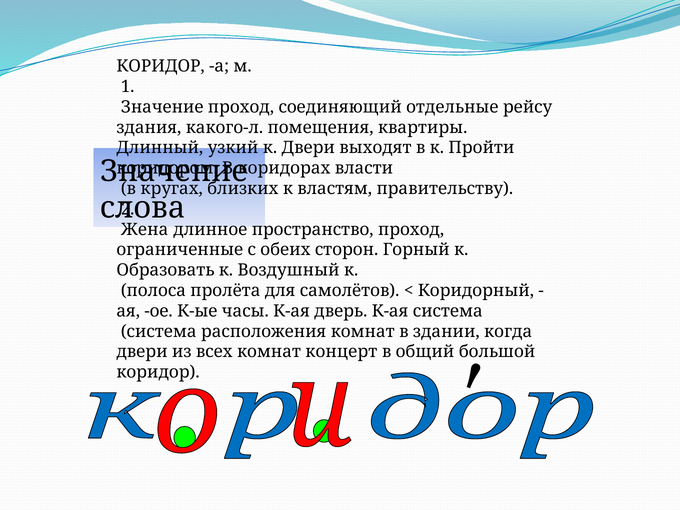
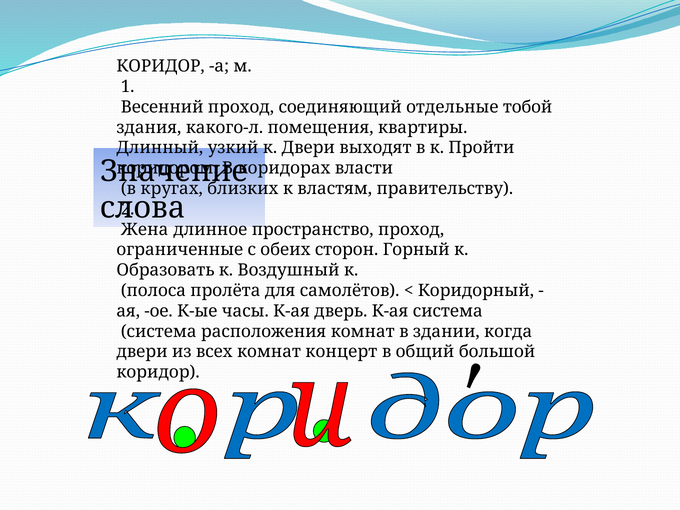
Значение: Значение -> Весенний (162, 107)
рейсу: рейсу -> тобой (528, 107)
